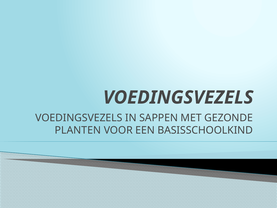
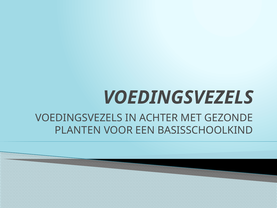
SAPPEN: SAPPEN -> ACHTER (159, 118)
